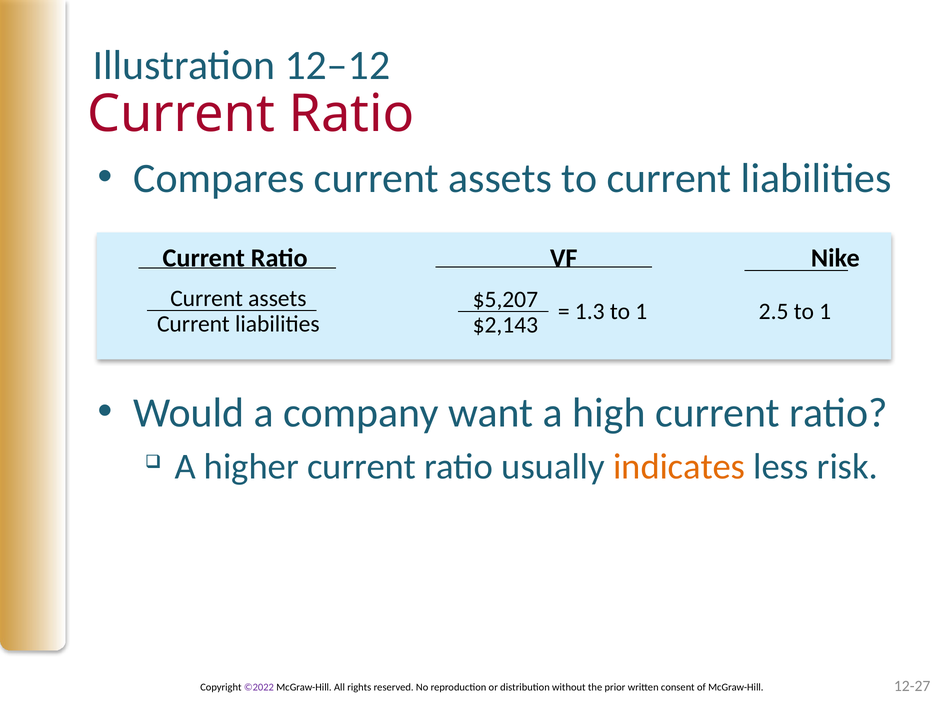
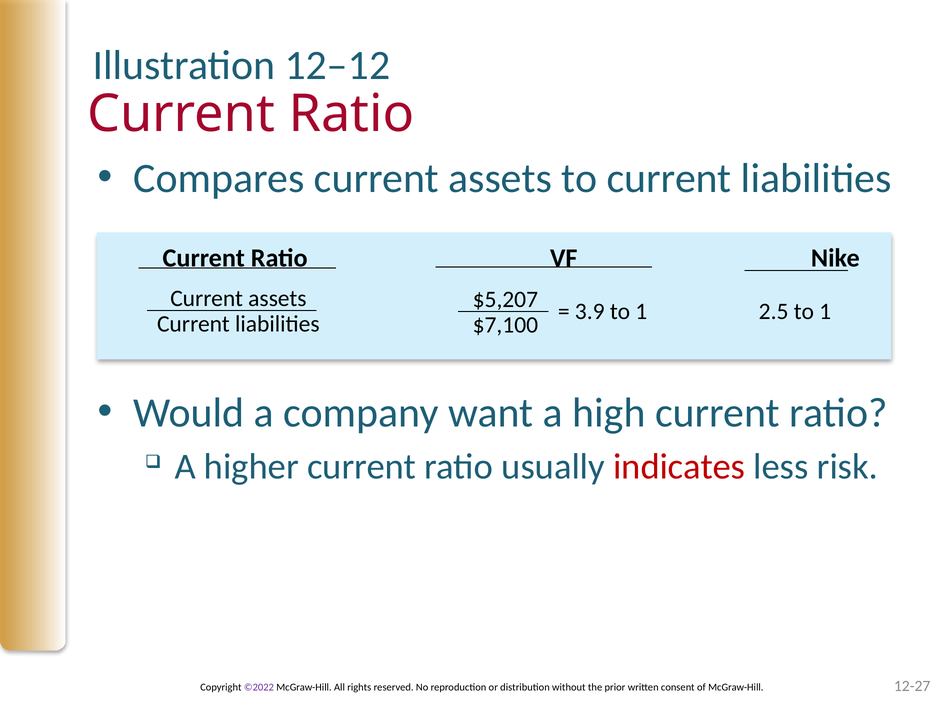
1.3: 1.3 -> 3.9 (590, 312)
$2,143: $2,143 -> $7,100 (505, 325)
indicates colour: orange -> red (679, 467)
